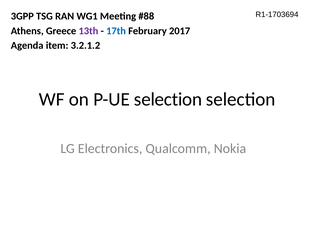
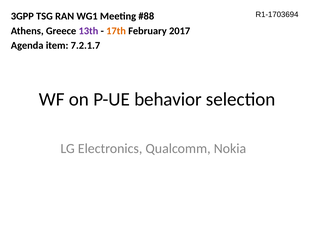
17th colour: blue -> orange (116, 31)
3.2.1.2: 3.2.1.2 -> 7.2.1.7 (85, 45)
P-UE selection: selection -> behavior (168, 99)
